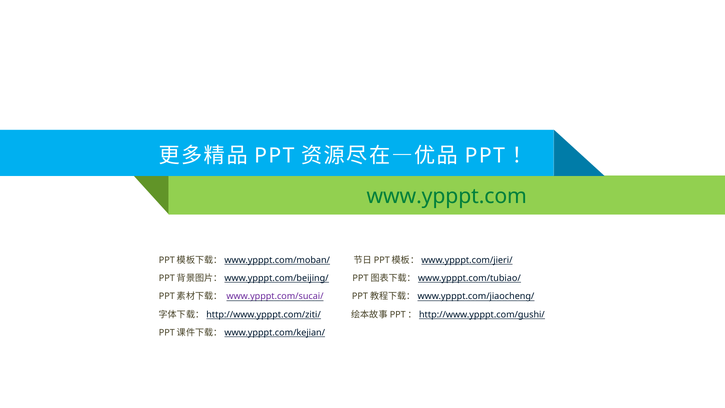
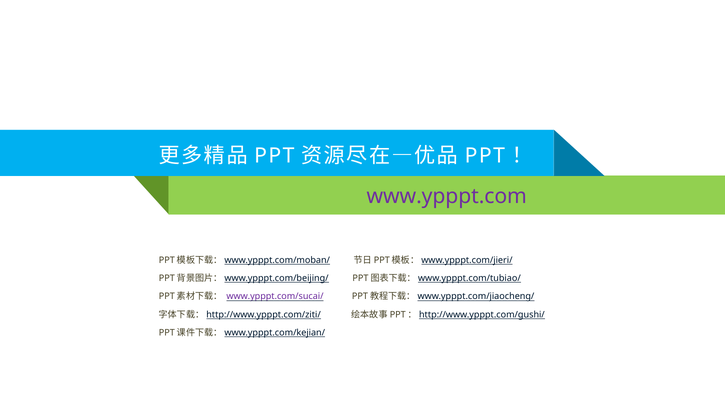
www.ypppt.com colour: green -> purple (447, 196)
